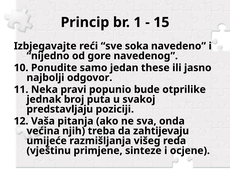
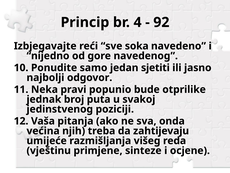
1: 1 -> 4 (138, 22)
15: 15 -> 92 (161, 22)
these: these -> sjetiti (155, 68)
predstavljaju: predstavljaju -> jedinstvenog (60, 109)
